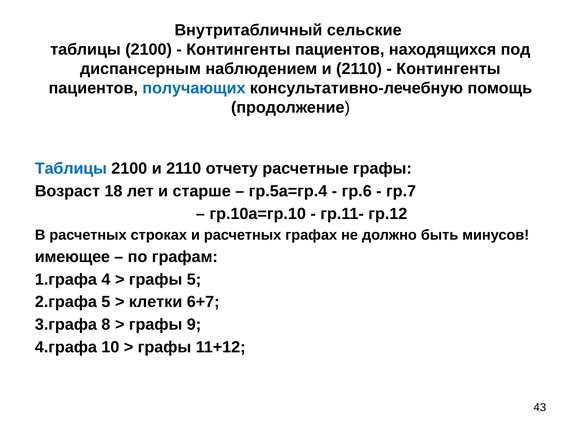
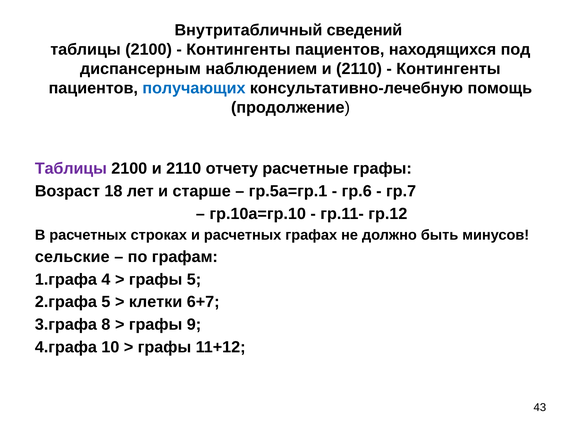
сельские: сельские -> сведений (364, 30)
Таблицы colour: blue -> purple (71, 168)
гр.5а=гр.4: гр.5а=гр.4 -> гр.5а=гр.1 (288, 191)
имеющее: имеющее -> сельские (72, 257)
